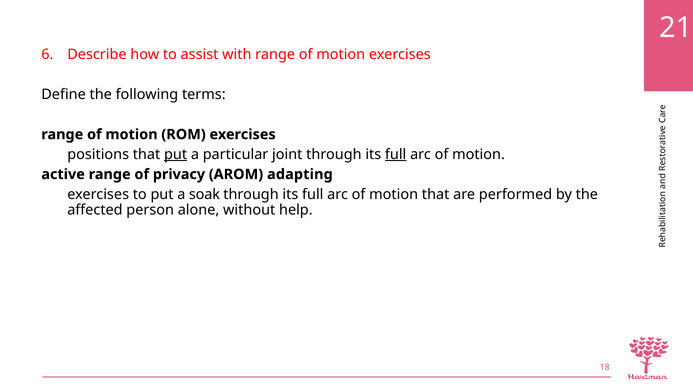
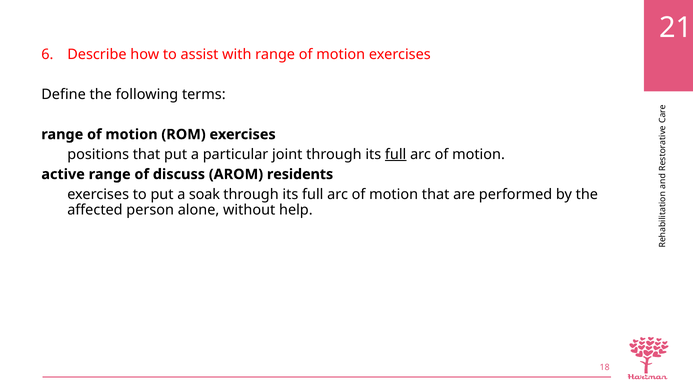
put underline: present -> none (176, 154)
privacy: privacy -> discuss (179, 174)
adapting: adapting -> residents (300, 174)
